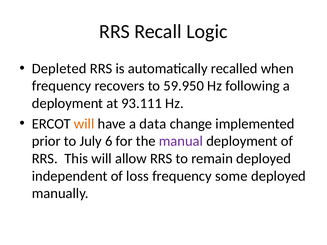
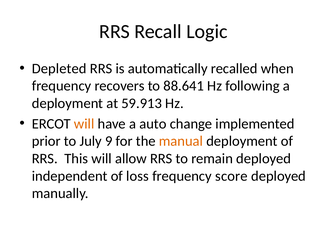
59.950: 59.950 -> 88.641 (184, 86)
93.111: 93.111 -> 59.913 (142, 103)
data: data -> auto (153, 124)
6: 6 -> 9 (109, 141)
manual colour: purple -> orange (181, 141)
some: some -> score (231, 176)
